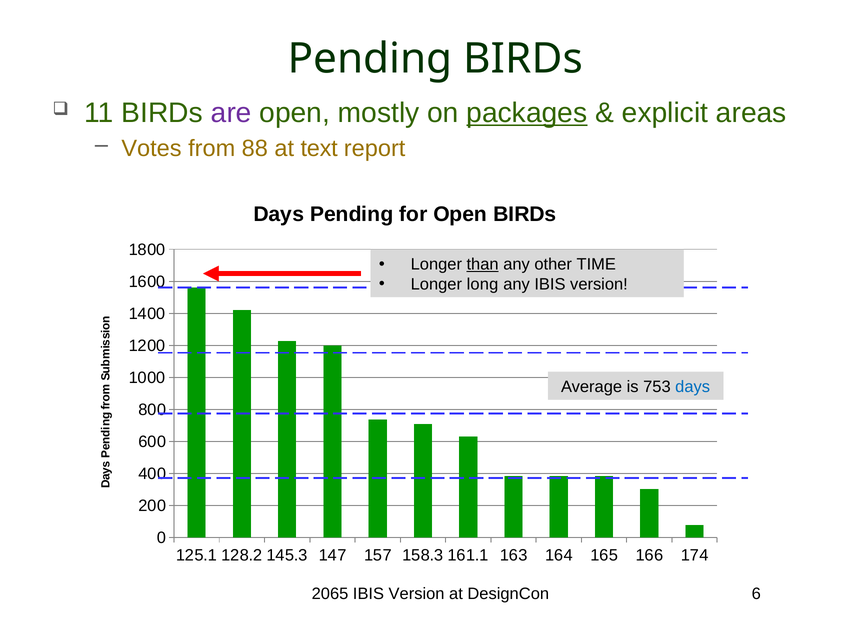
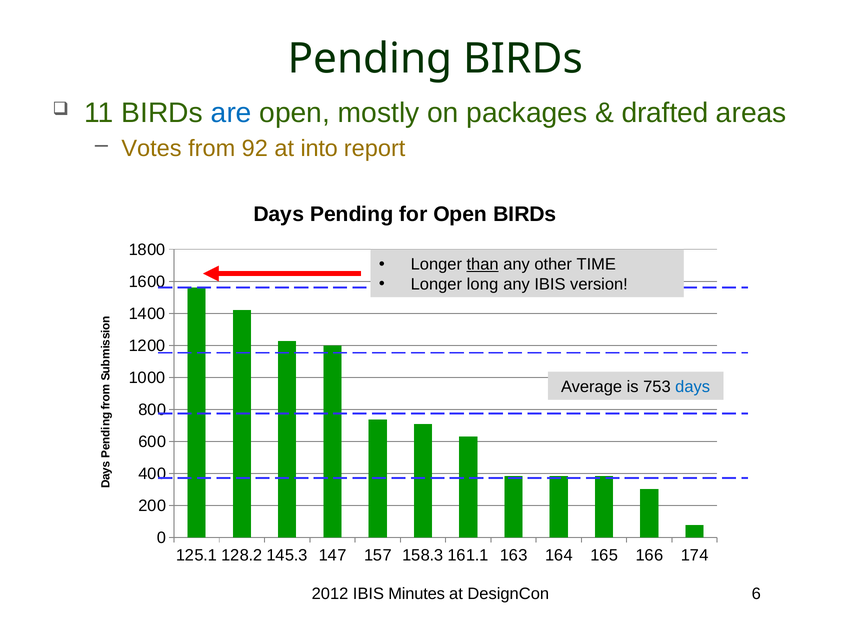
are colour: purple -> blue (231, 113)
packages underline: present -> none (527, 113)
explicit: explicit -> drafted (665, 113)
88: 88 -> 92 (255, 149)
text: text -> into (319, 149)
2065: 2065 -> 2012 (330, 594)
Version: Version -> Minutes (417, 594)
